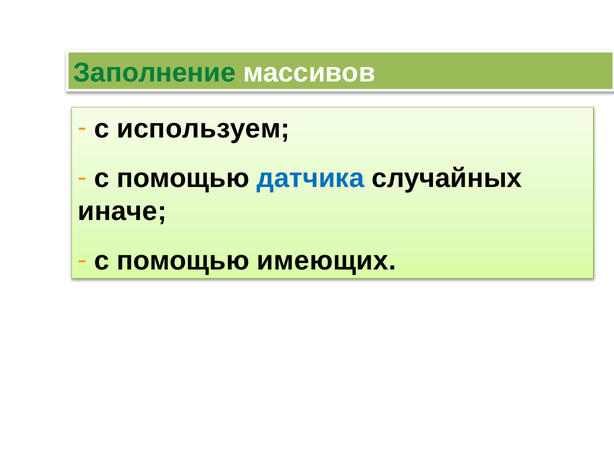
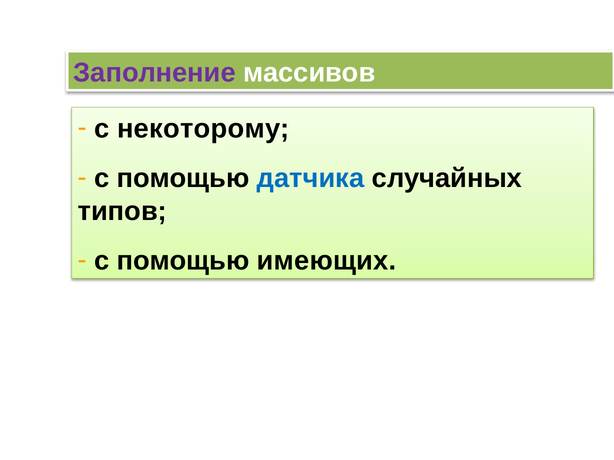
Заполнение colour: green -> purple (155, 73)
используем: используем -> некоторому (203, 129)
иначе: иначе -> типов (122, 211)
